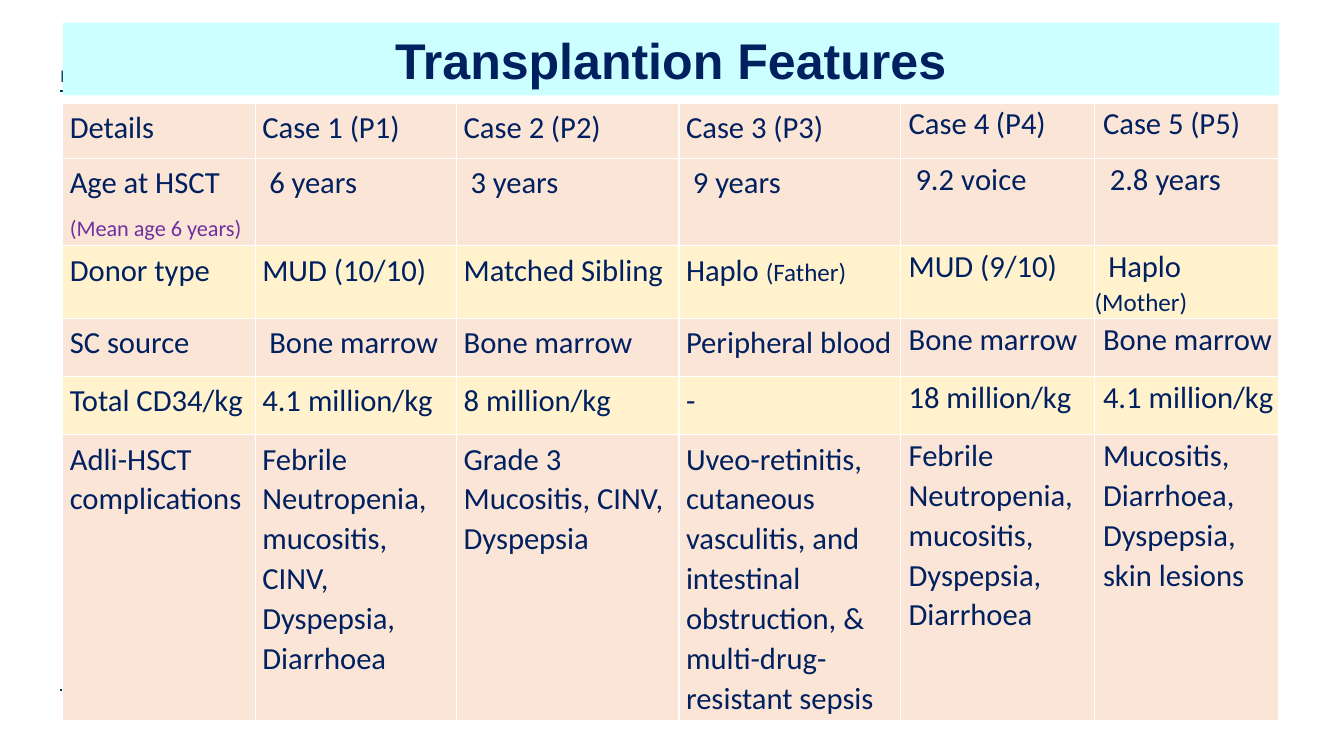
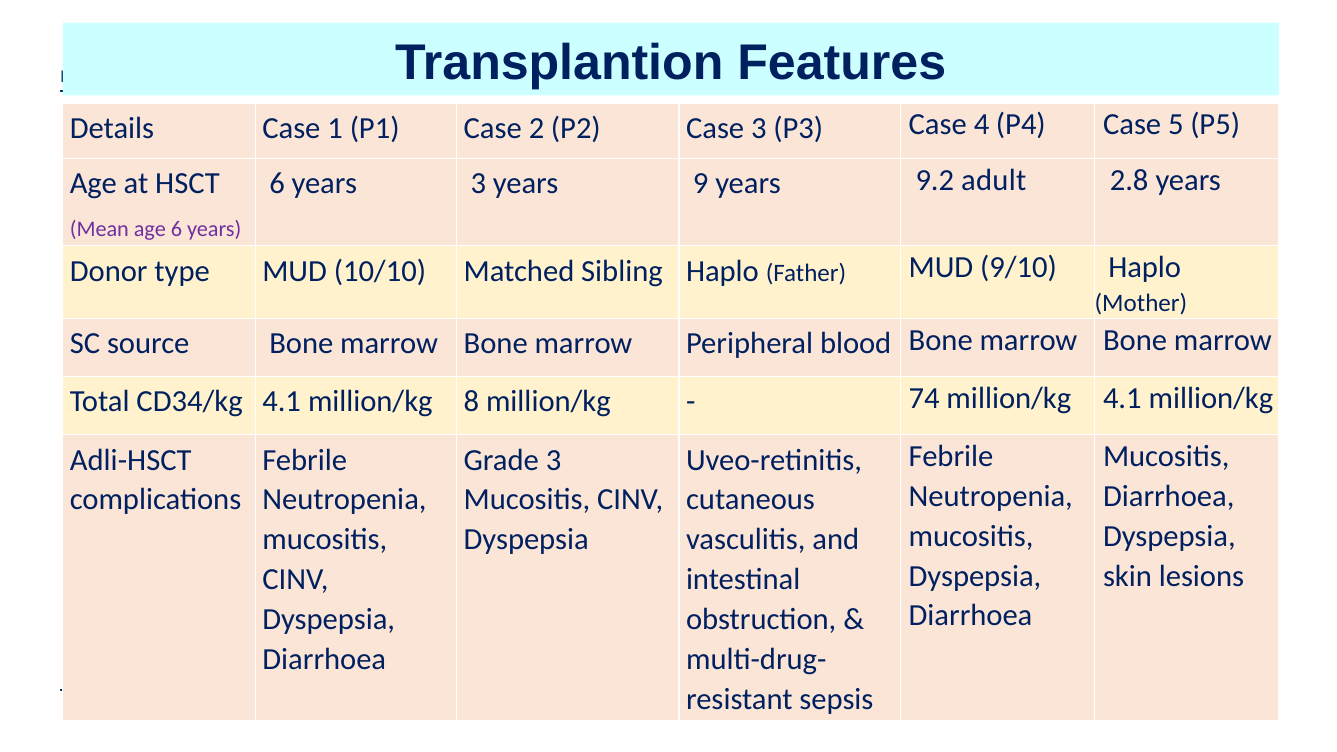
voice: voice -> adult (994, 180)
18: 18 -> 74 (924, 398)
